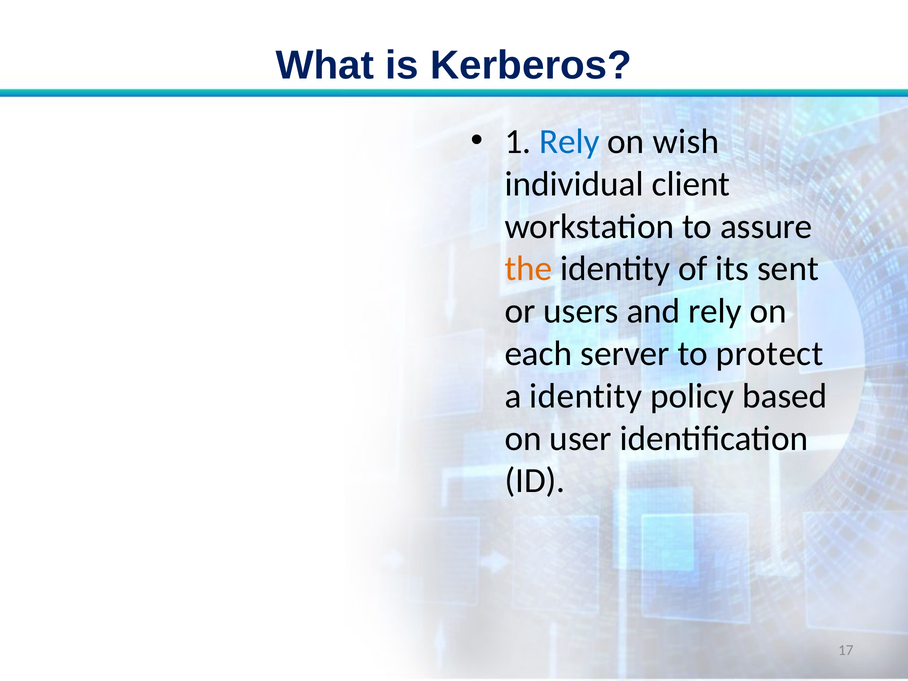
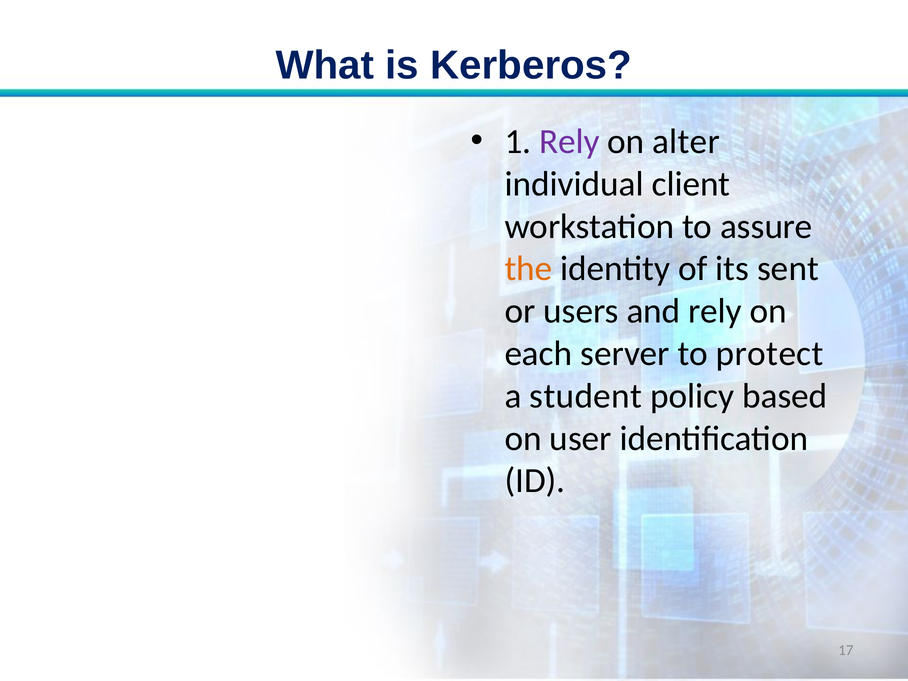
Rely colour: blue -> purple (569, 142)
wish: wish -> alter (686, 142)
a identity: identity -> student (586, 396)
